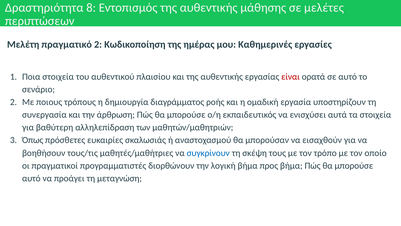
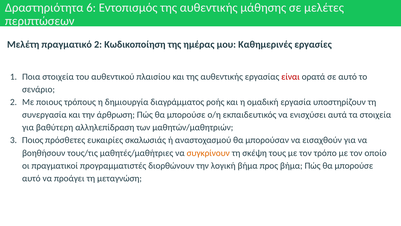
8: 8 -> 6 (91, 8)
Όπως: Όπως -> Ποιος (33, 140)
συγκρίνουν colour: blue -> orange (208, 153)
